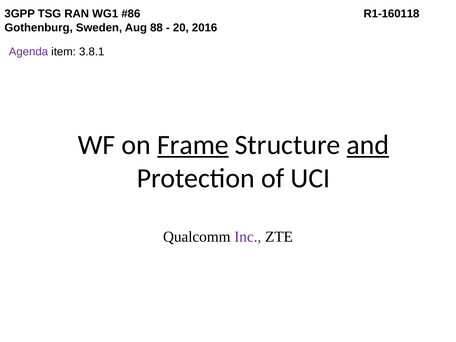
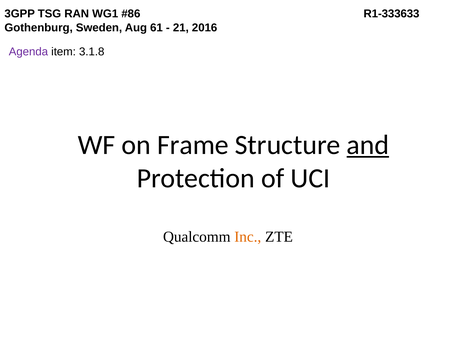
R1-160118: R1-160118 -> R1-333633 (391, 14)
88: 88 -> 61 (156, 28)
20: 20 -> 21 (181, 28)
3.8.1: 3.8.1 -> 3.1.8 (92, 52)
Frame underline: present -> none (193, 145)
Inc colour: purple -> orange (248, 237)
